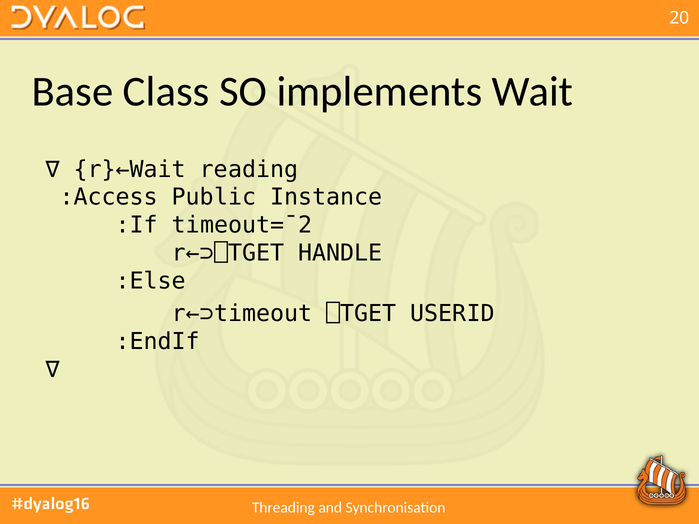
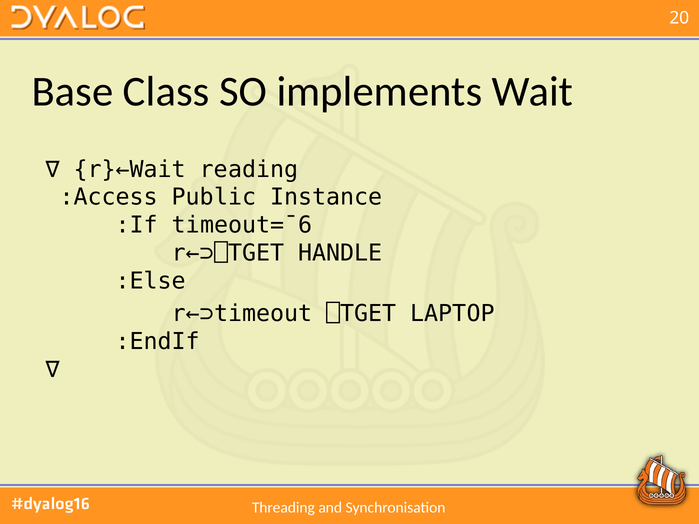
timeout=¯2: timeout=¯2 -> timeout=¯6 (242, 225)
USERID: USERID -> LAPTOP (452, 314)
